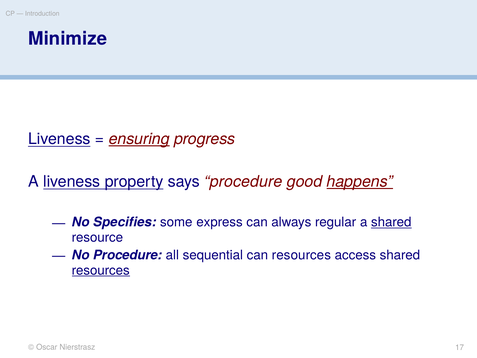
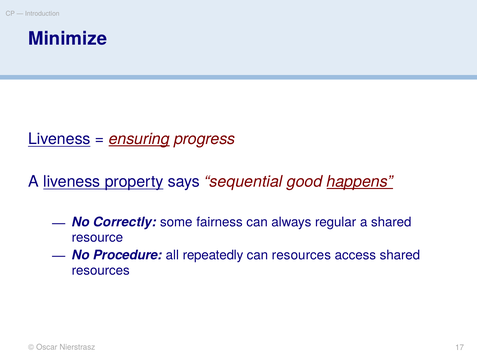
says procedure: procedure -> sequential (243, 182)
Specifies: Specifies -> Correctly (125, 222)
express: express -> fairness (220, 222)
shared underline: present -> none (391, 222)
sequential: sequential -> repeatedly (213, 255)
resources underline: present -> none (101, 270)
